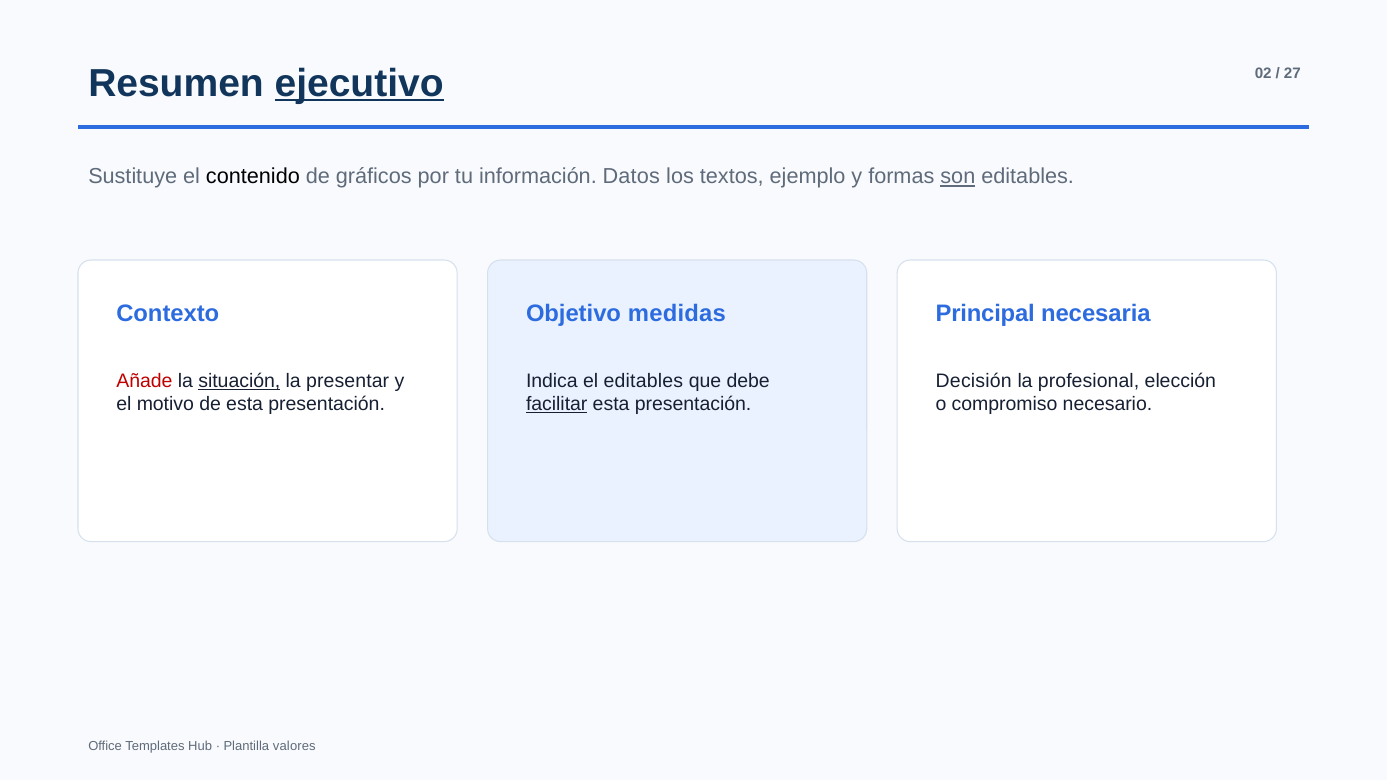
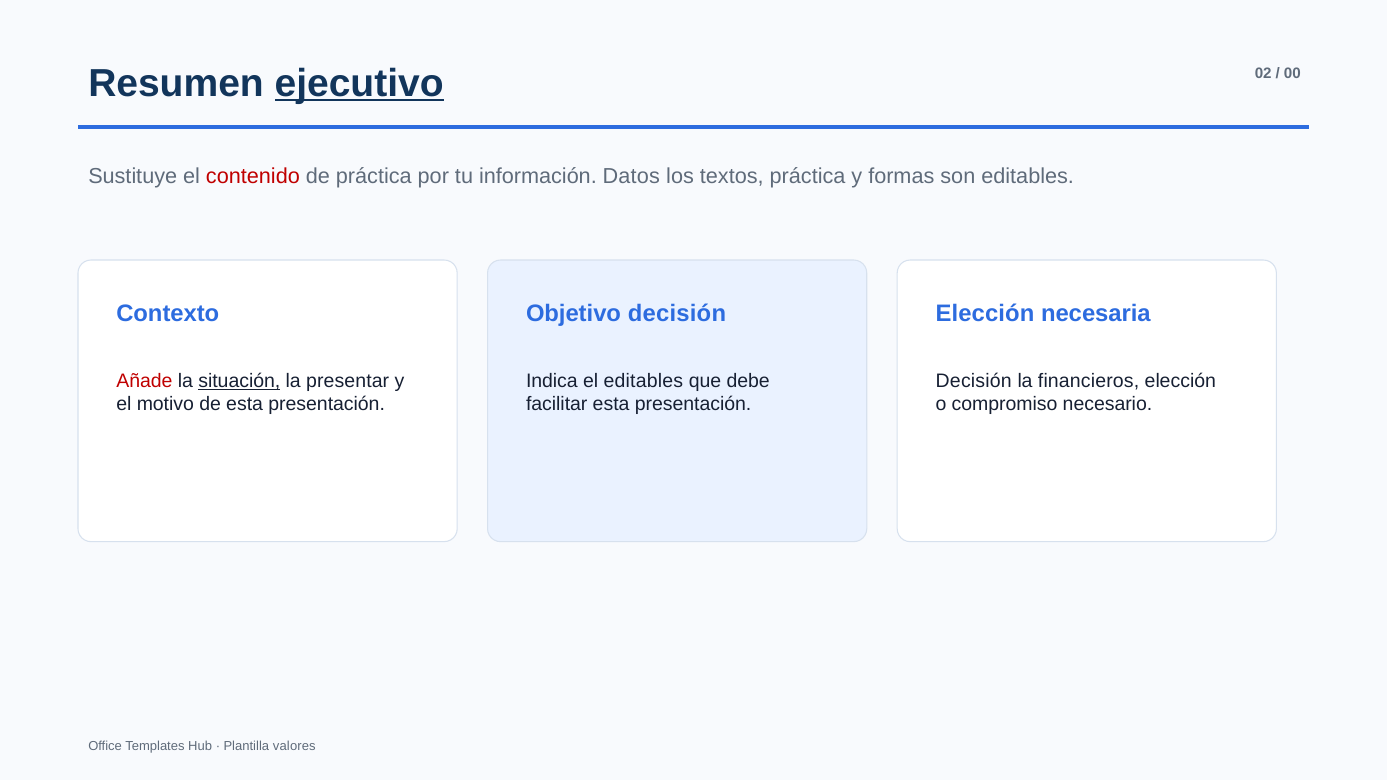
27: 27 -> 00 (1292, 74)
contenido colour: black -> red (253, 177)
de gráficos: gráficos -> práctica (374, 177)
textos ejemplo: ejemplo -> práctica (808, 177)
son underline: present -> none (958, 177)
Objetivo medidas: medidas -> decisión (677, 314)
Principal: Principal -> Elección (985, 314)
profesional: profesional -> financieros (1089, 381)
facilitar underline: present -> none (557, 405)
